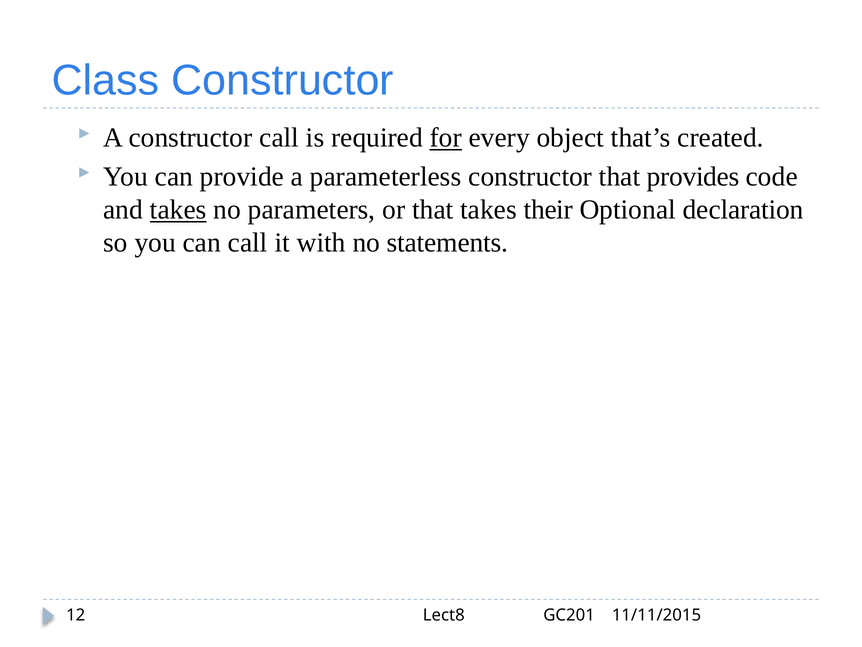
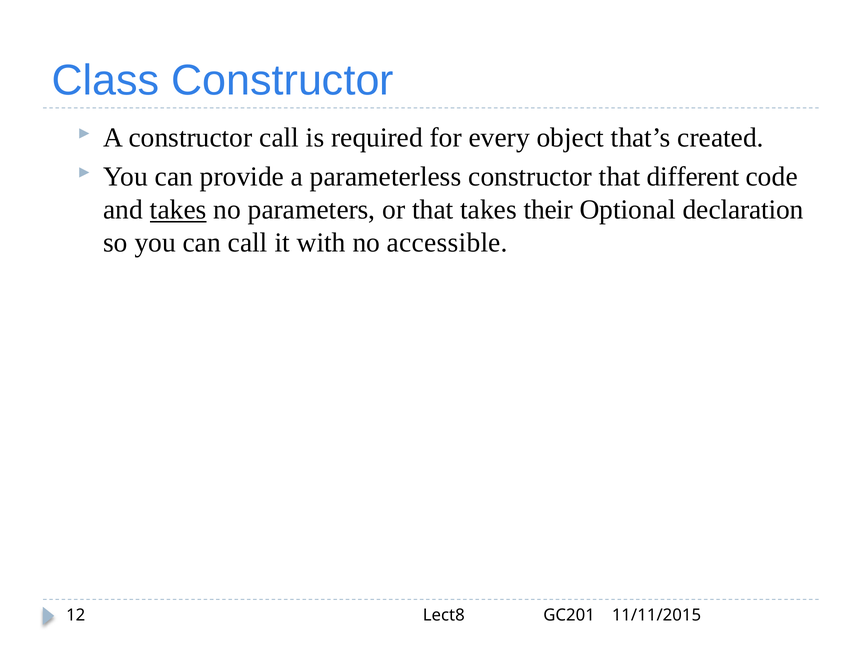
for underline: present -> none (446, 138)
provides: provides -> different (693, 177)
statements: statements -> accessible (447, 243)
